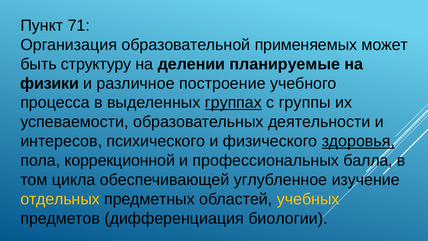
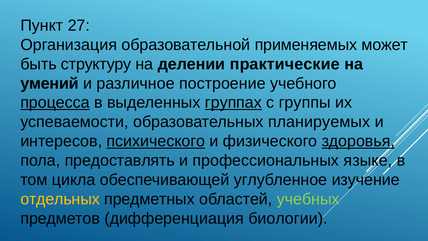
71: 71 -> 27 (79, 26)
планируемые: планируемые -> практические (285, 64)
физики: физики -> умений (50, 83)
процесса underline: none -> present (55, 103)
деятельности: деятельности -> планируемых (319, 122)
психического underline: none -> present (156, 141)
коррекционной: коррекционной -> предоставлять (120, 160)
балла: балла -> языке (368, 160)
учебных colour: yellow -> light green (308, 199)
